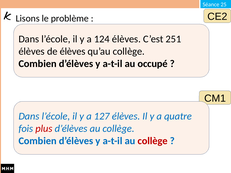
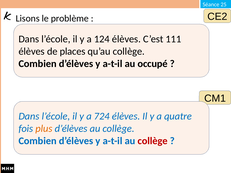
251: 251 -> 111 (173, 39)
de élèves: élèves -> places (73, 51)
127: 127 -> 724 (102, 116)
plus colour: red -> orange (44, 129)
